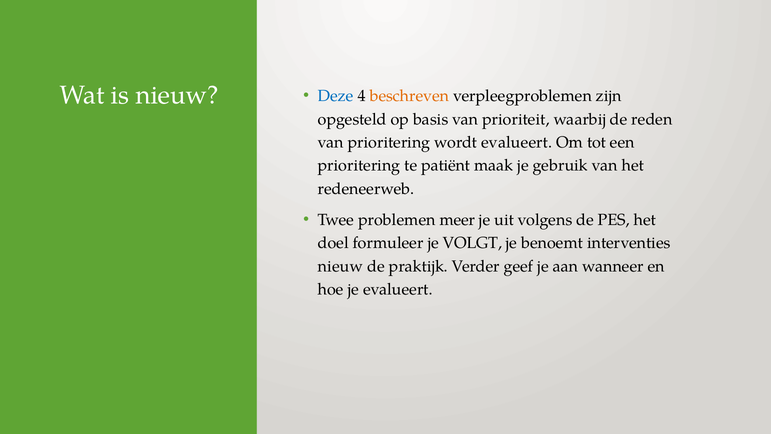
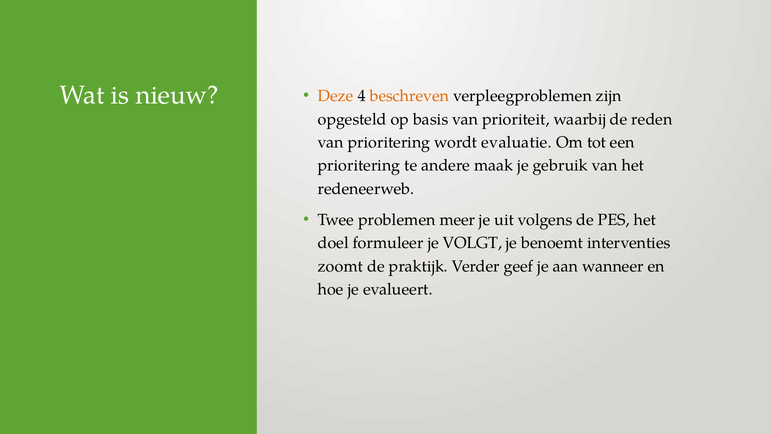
Deze colour: blue -> orange (336, 96)
wordt evalueert: evalueert -> evaluatie (517, 142)
patiënt: patiënt -> andere (446, 165)
nieuw: nieuw -> zoomt (341, 266)
